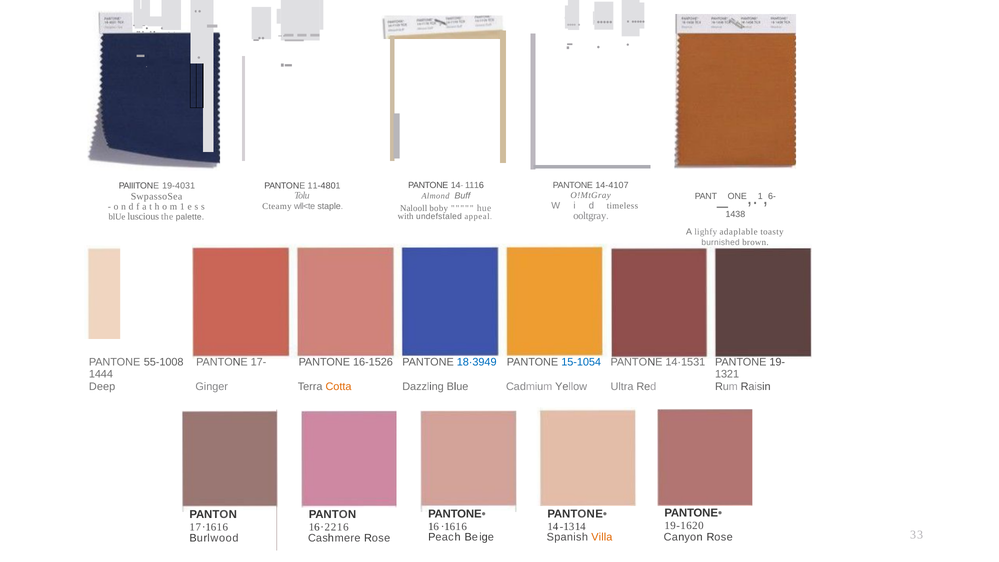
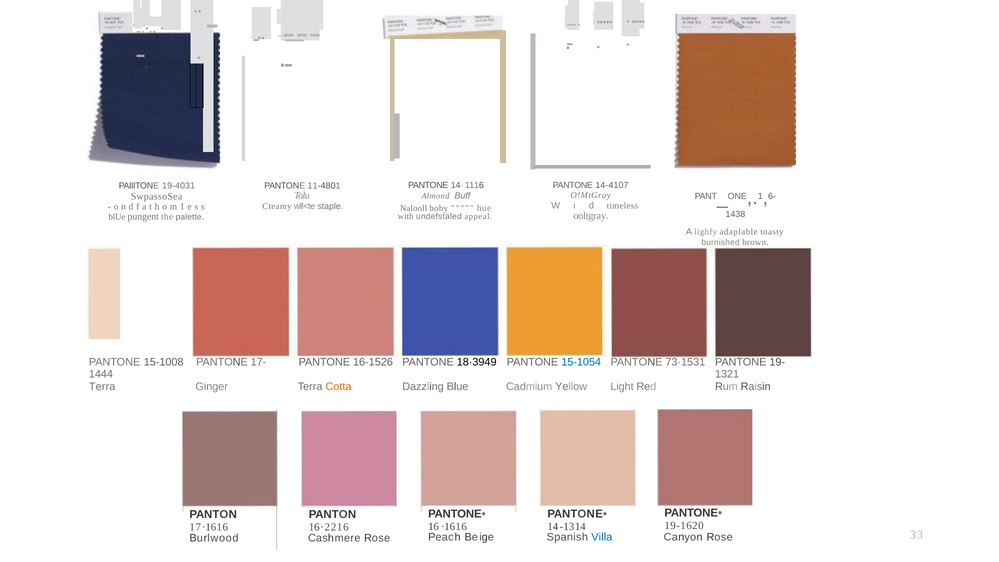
luscious: luscious -> pungent (143, 217)
55-1008: 55-1008 -> 15-1008 (164, 362)
18·3949 colour: blue -> black (477, 362)
14·1531: 14·1531 -> 73·1531 (685, 362)
Deep: Deep -> Terra (102, 386)
Ultra: Ultra -> Light (622, 386)
Villa colour: orange -> blue (602, 537)
